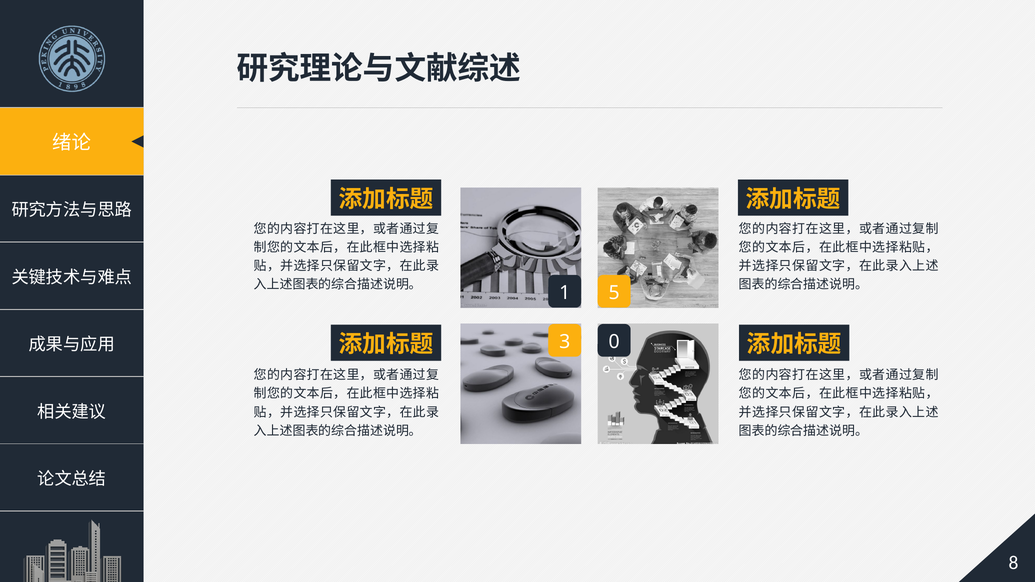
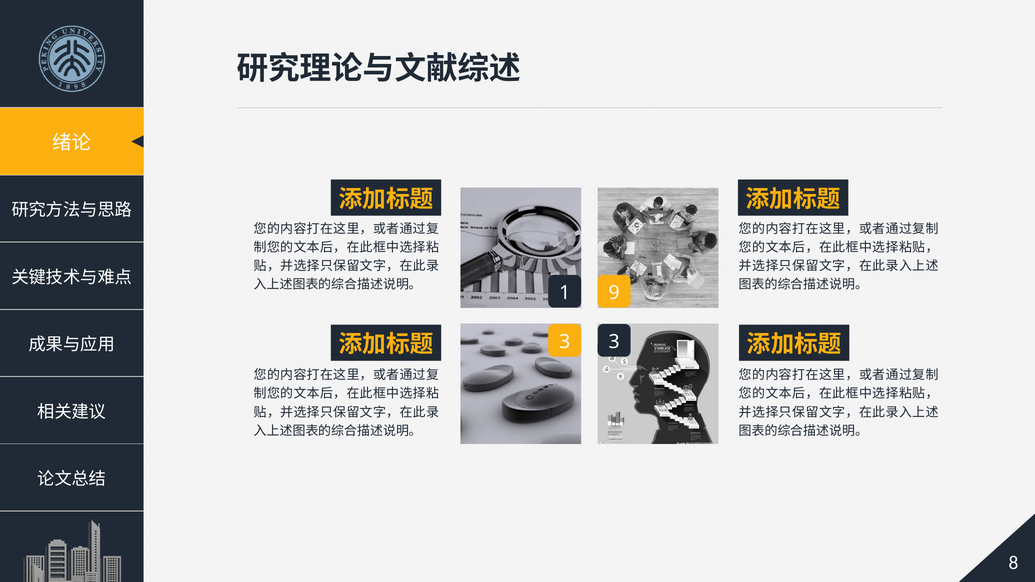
5: 5 -> 9 (614, 293)
3 0: 0 -> 3 (614, 342)
